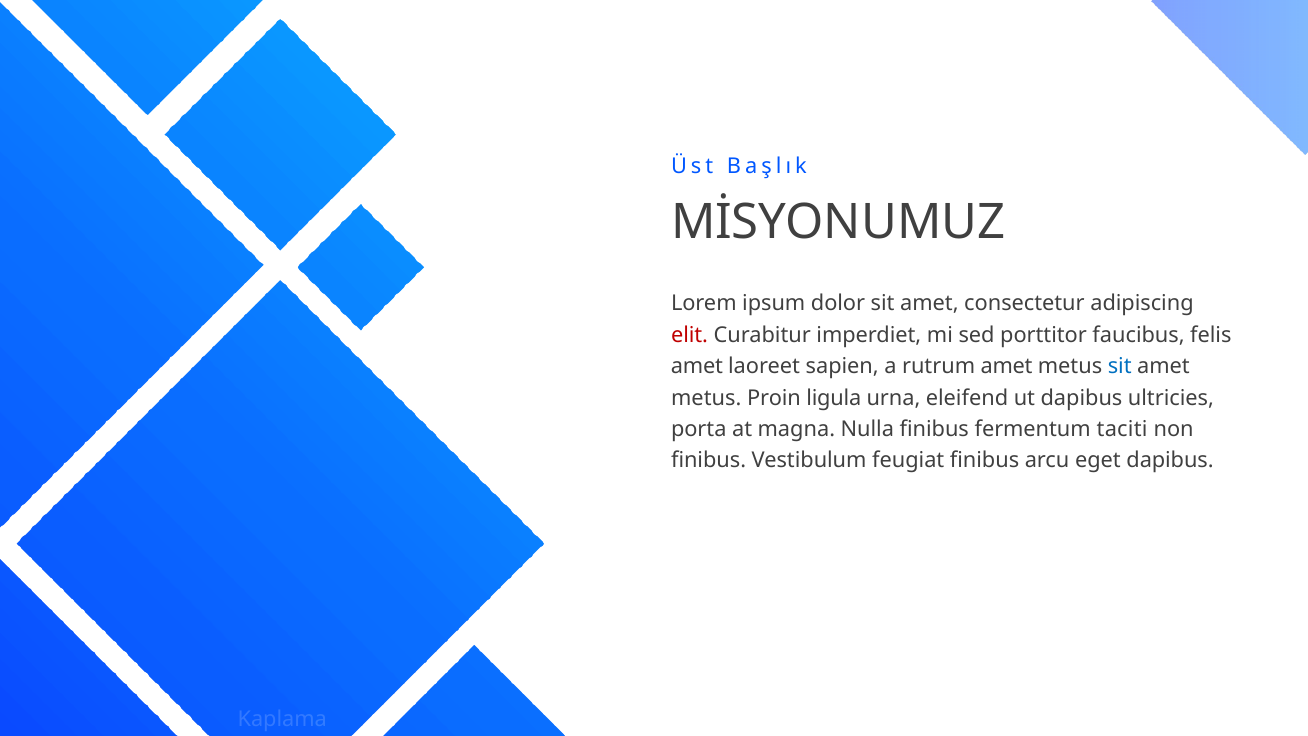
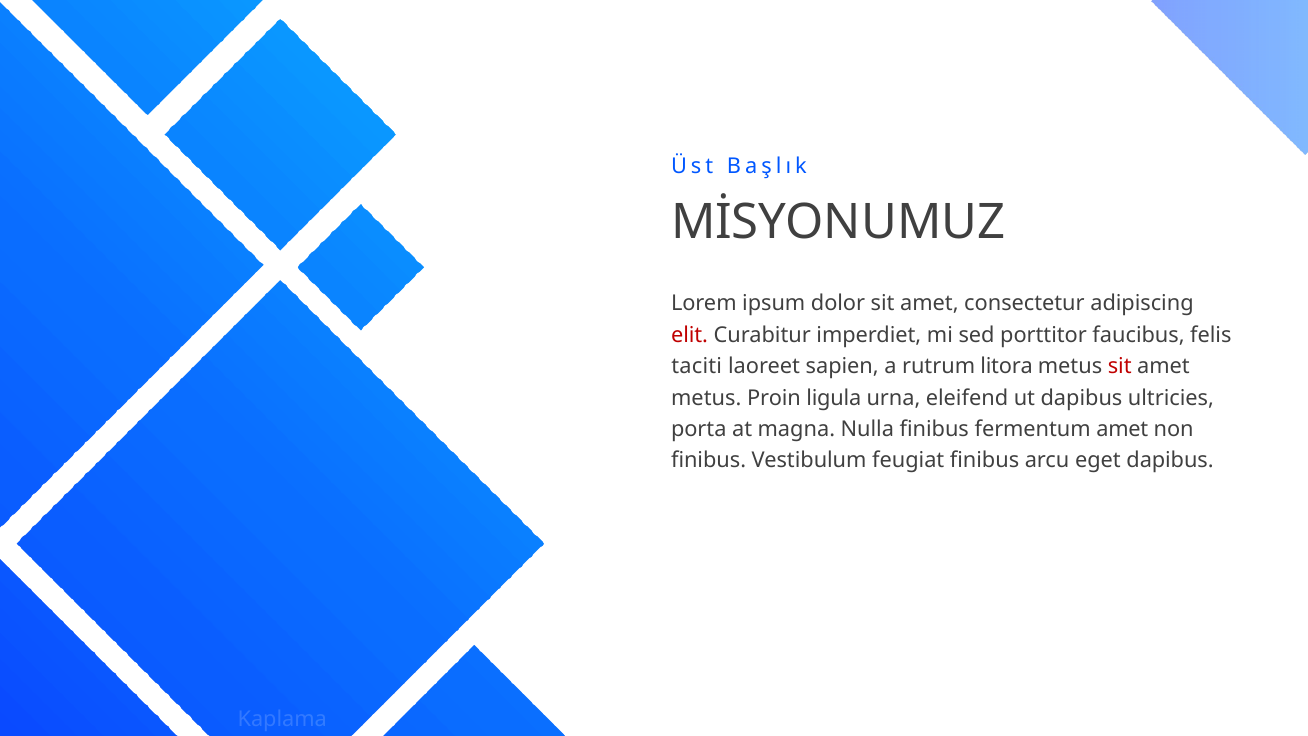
amet: amet -> taciti (697, 366)
rutrum amet: amet -> litora (1007, 366)
sit colour: blue -> red (1120, 366)
fermentum taciti: taciti -> amet (1122, 429)
